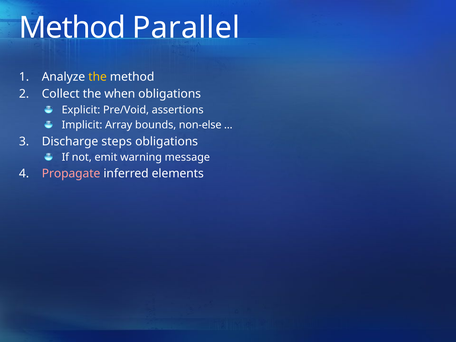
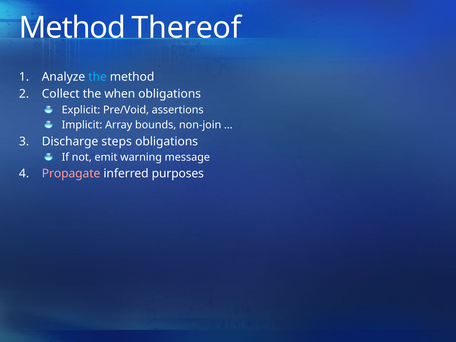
Parallel: Parallel -> Thereof (186, 28)
the colour: yellow -> light blue (98, 77)
non-else: non-else -> non-join (200, 125)
elements: elements -> purposes (178, 174)
